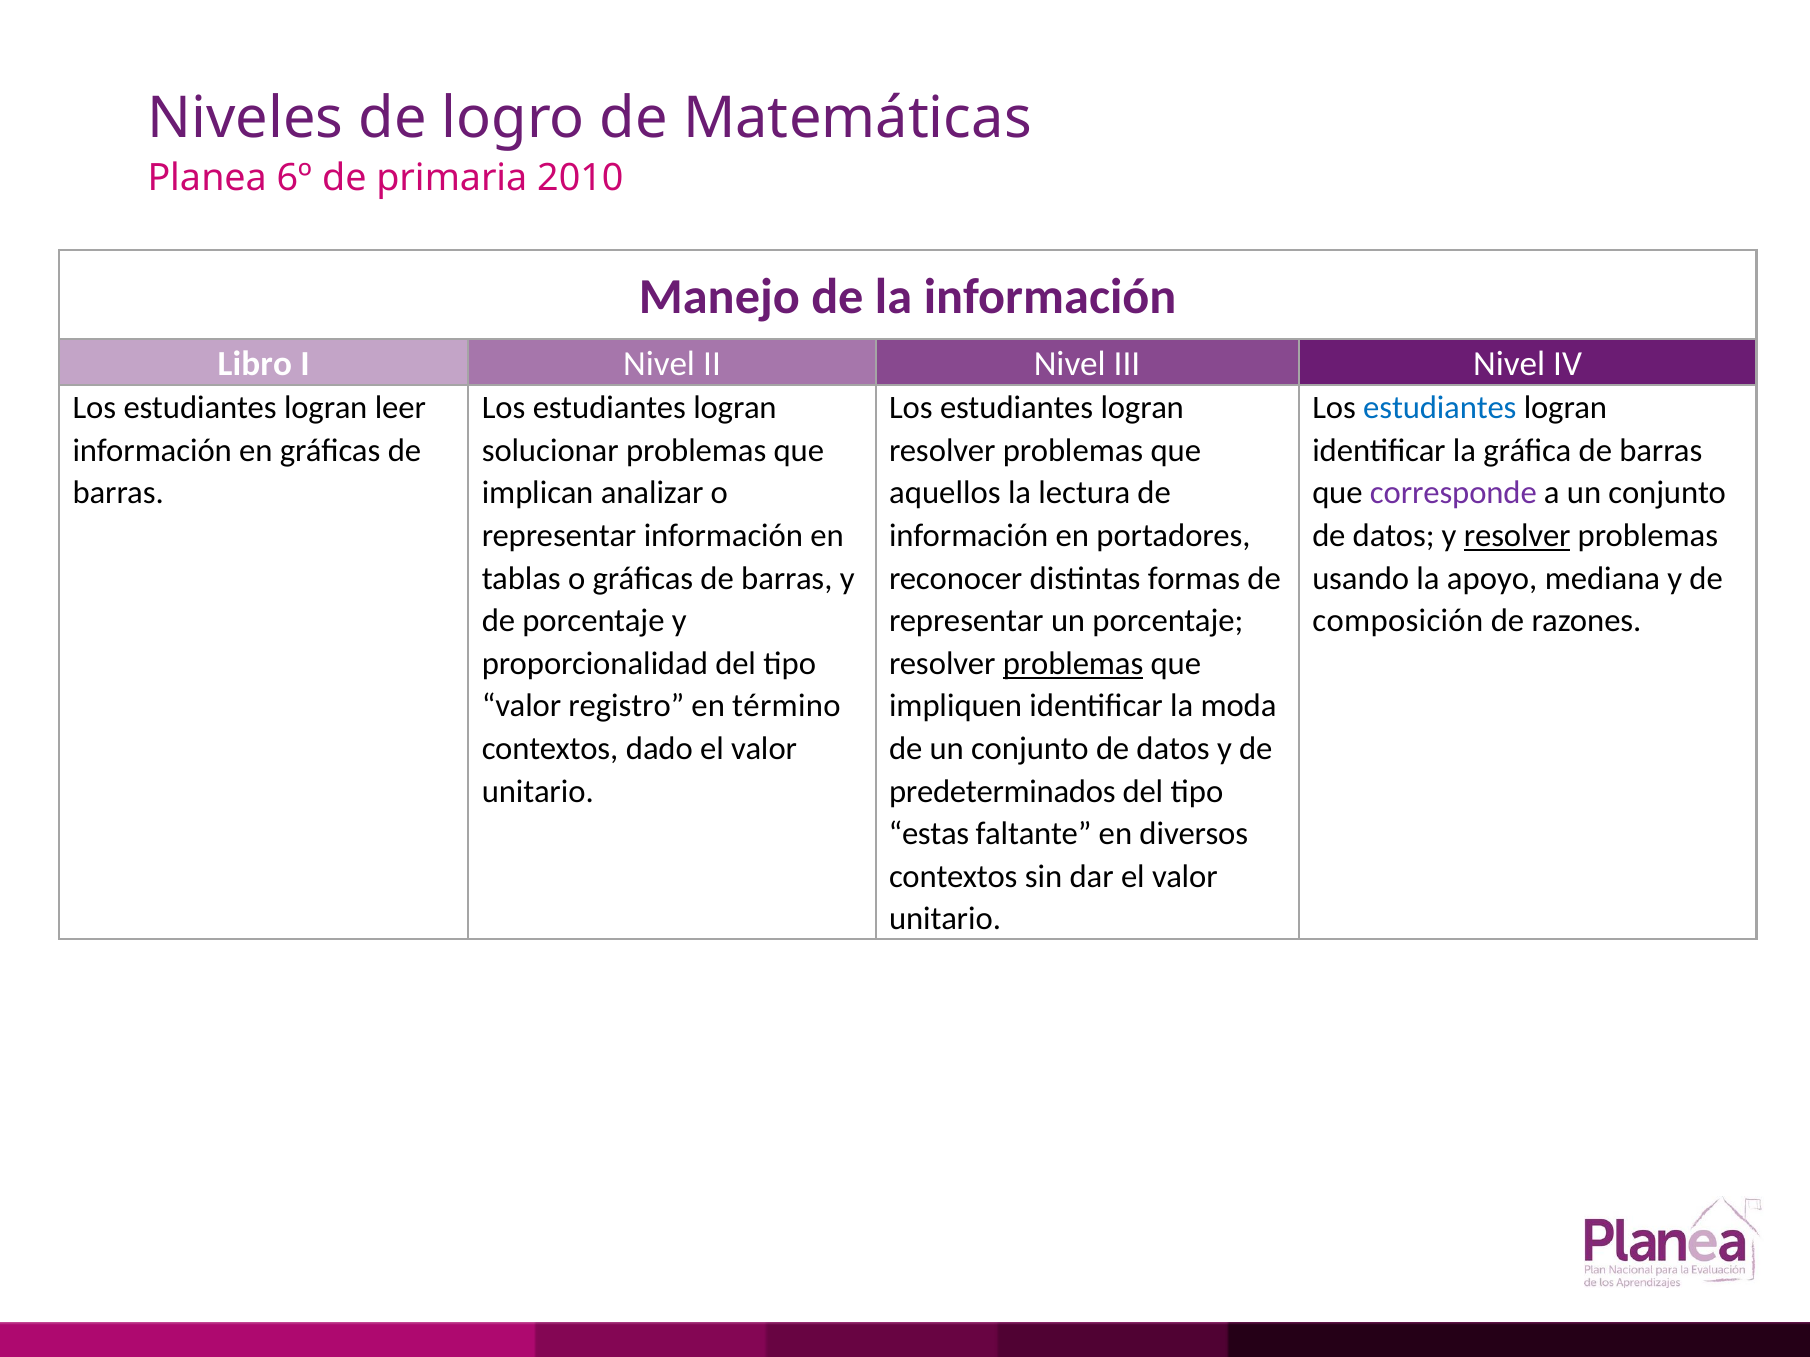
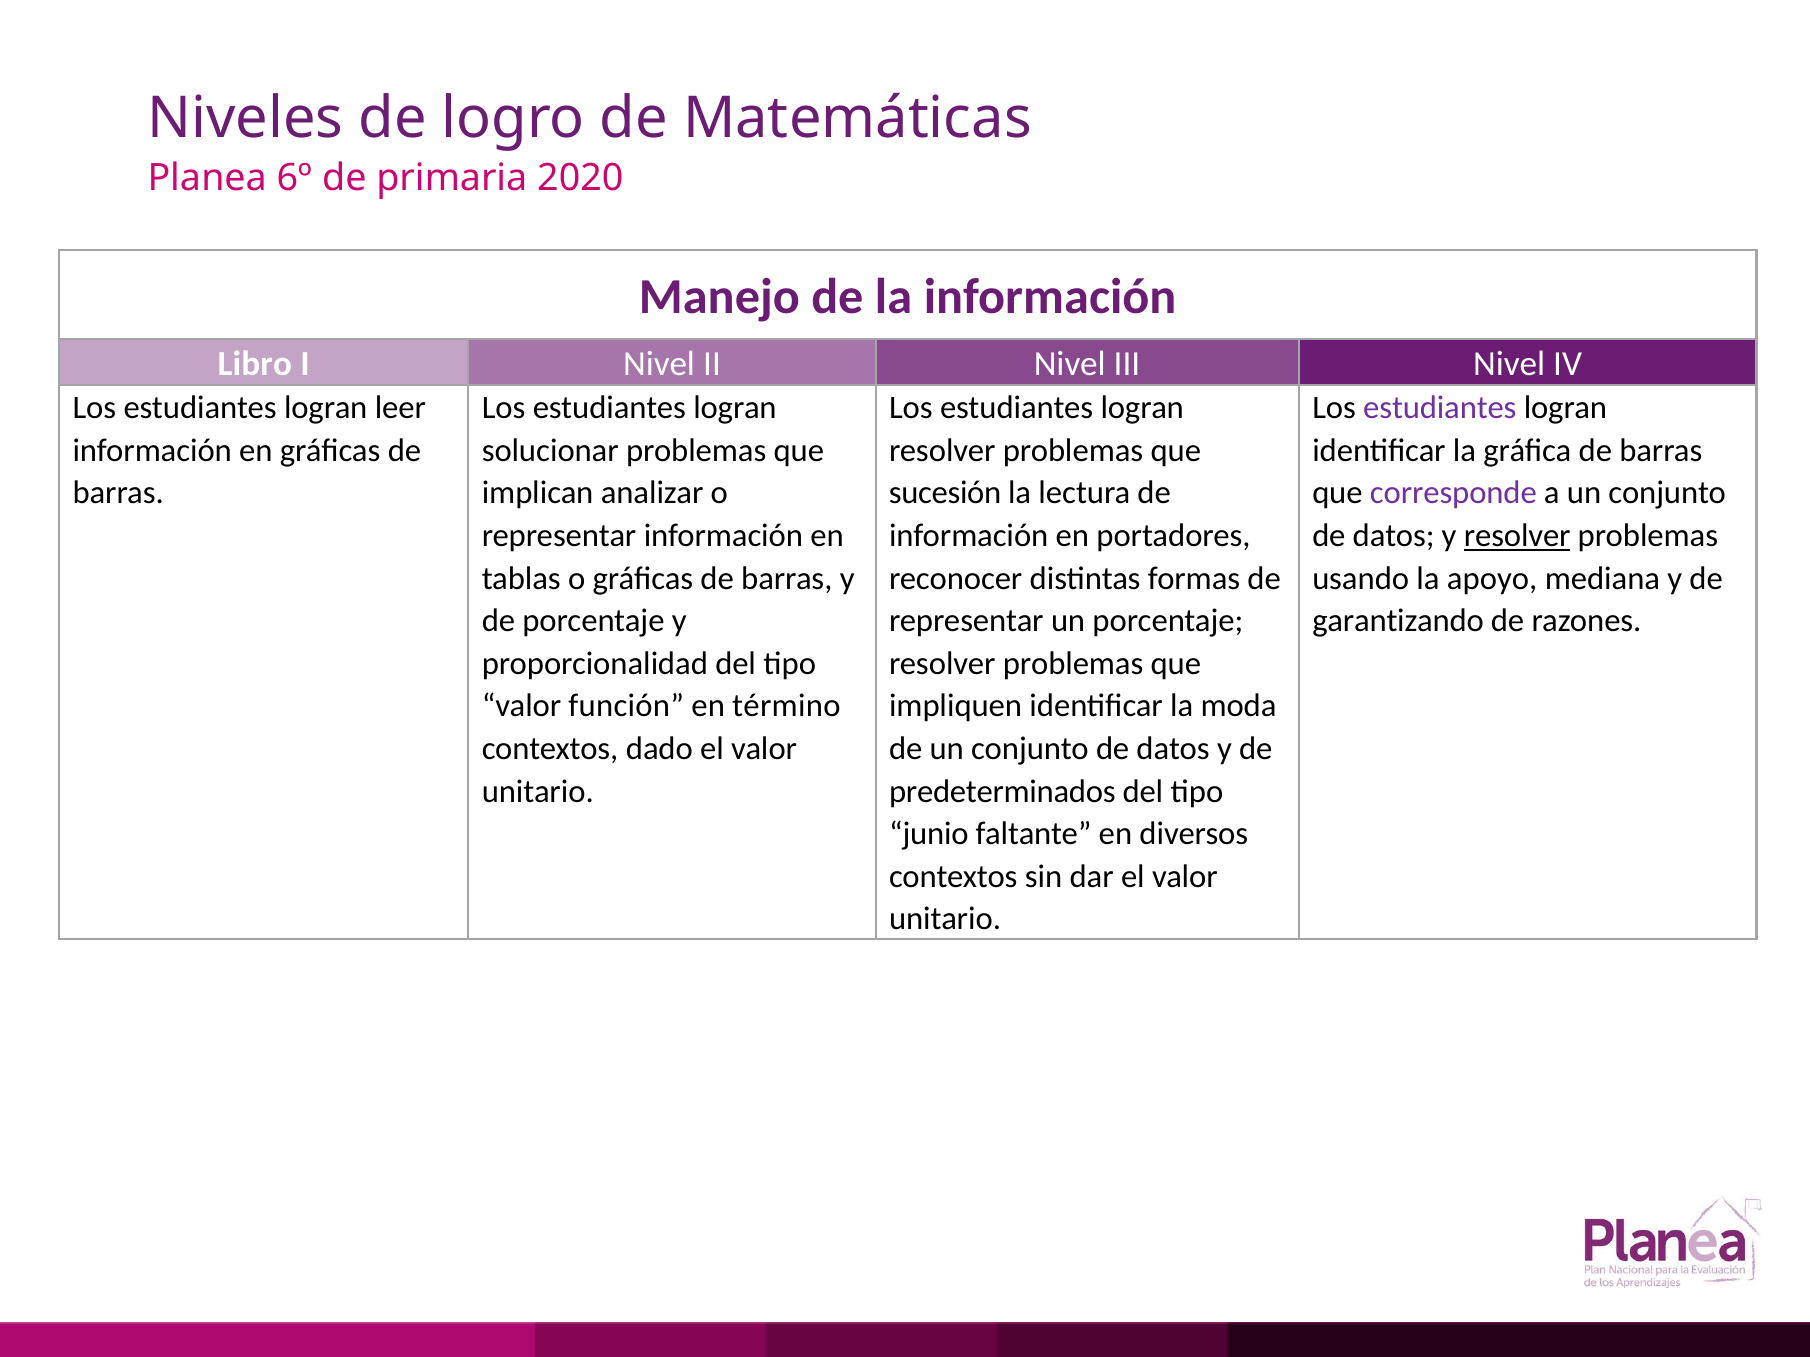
2010: 2010 -> 2020 (580, 178)
estudiantes colour: blue -> purple (1440, 408)
aquellos: aquellos -> sucesión (945, 493)
composición: composición -> garantizando (1398, 621)
problemas underline: present -> none (1073, 664)
registro: registro -> función (626, 706)
estas: estas -> junio (929, 834)
